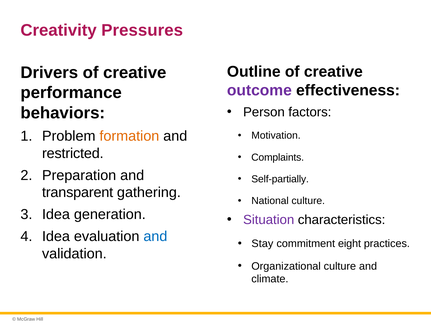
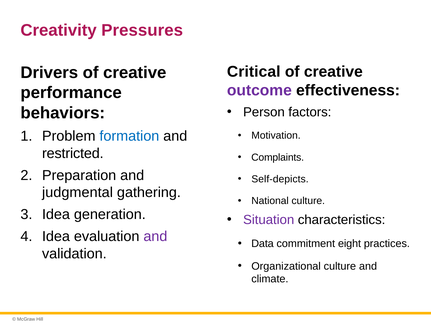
Outline: Outline -> Critical (254, 72)
formation colour: orange -> blue (129, 136)
Self-partially: Self-partially -> Self-depicts (280, 179)
transparent: transparent -> judgmental (78, 193)
and colour: blue -> purple (155, 237)
Stay: Stay -> Data (263, 244)
